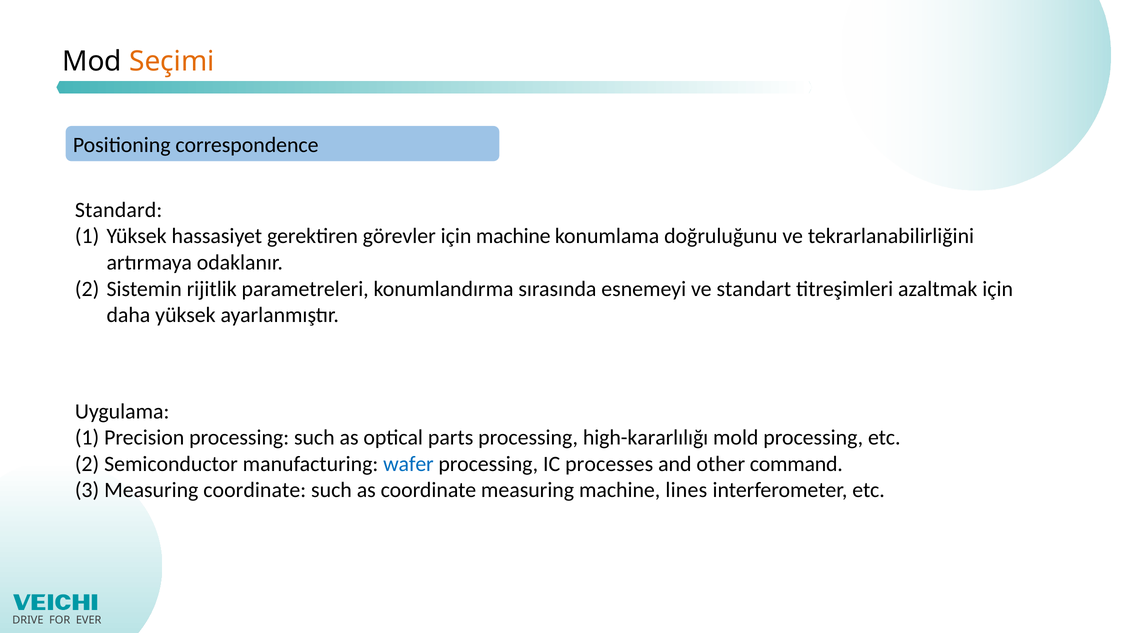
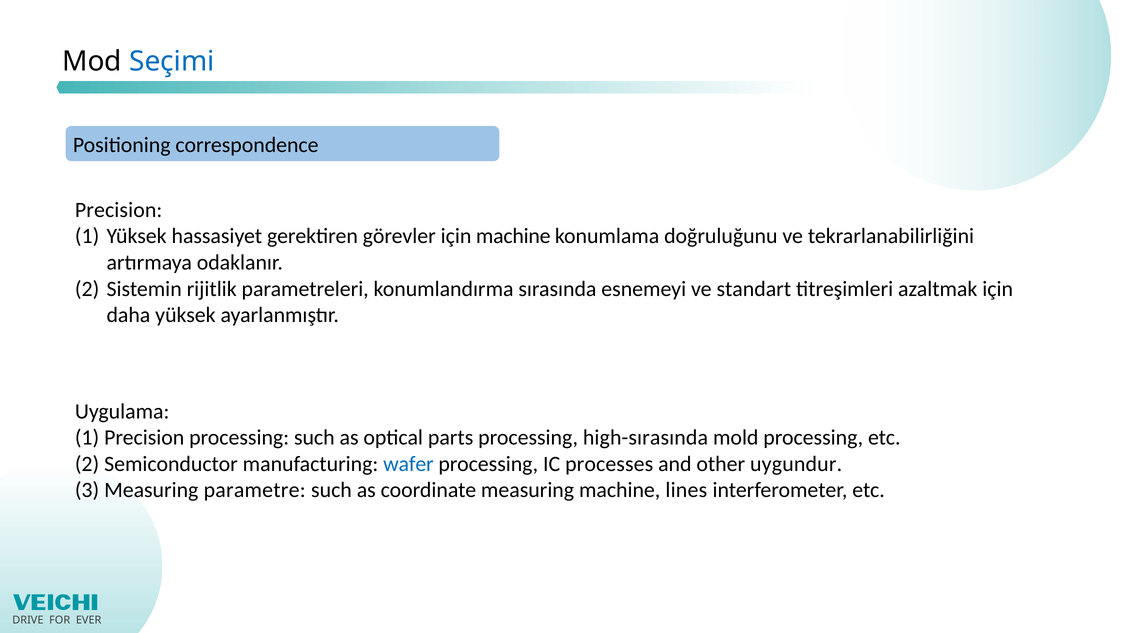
Seçimi colour: orange -> blue (172, 61)
Standard: Standard -> Precision (119, 210)
high-kararlılığı: high-kararlılığı -> high-sırasında (645, 437)
command: command -> uygundur (796, 463)
Measuring coordinate: coordinate -> parametre (255, 490)
